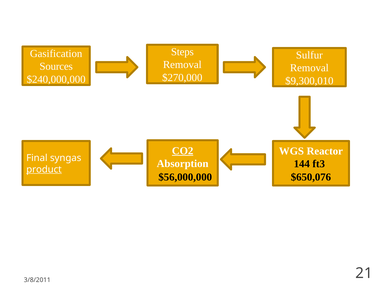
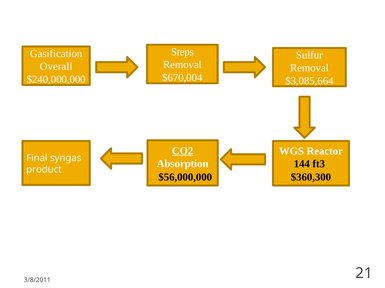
Sources: Sources -> Overall (56, 67)
$270,000: $270,000 -> $670,004 (182, 78)
$9,300,010: $9,300,010 -> $3,085,664 (309, 81)
product underline: present -> none (44, 170)
$650,076: $650,076 -> $360,300 (311, 178)
